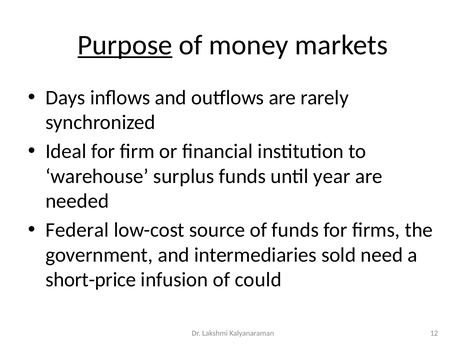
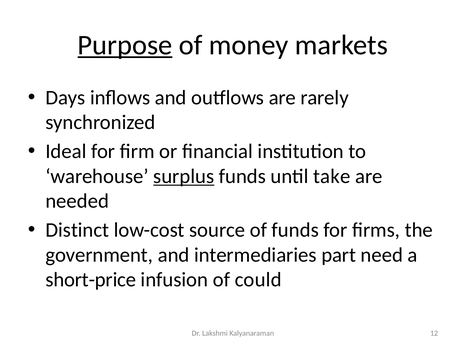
surplus underline: none -> present (184, 176)
year: year -> take (332, 176)
Federal: Federal -> Distinct (77, 230)
sold: sold -> part (339, 255)
